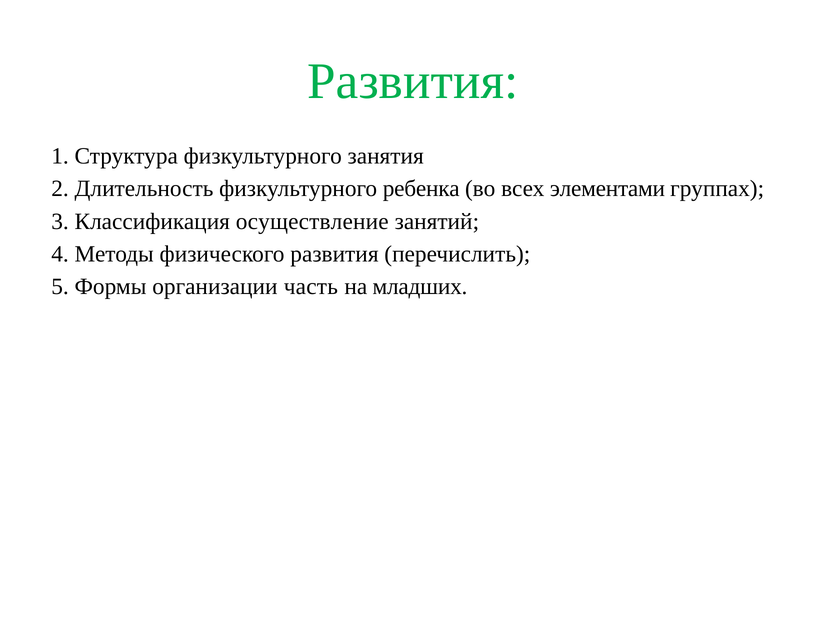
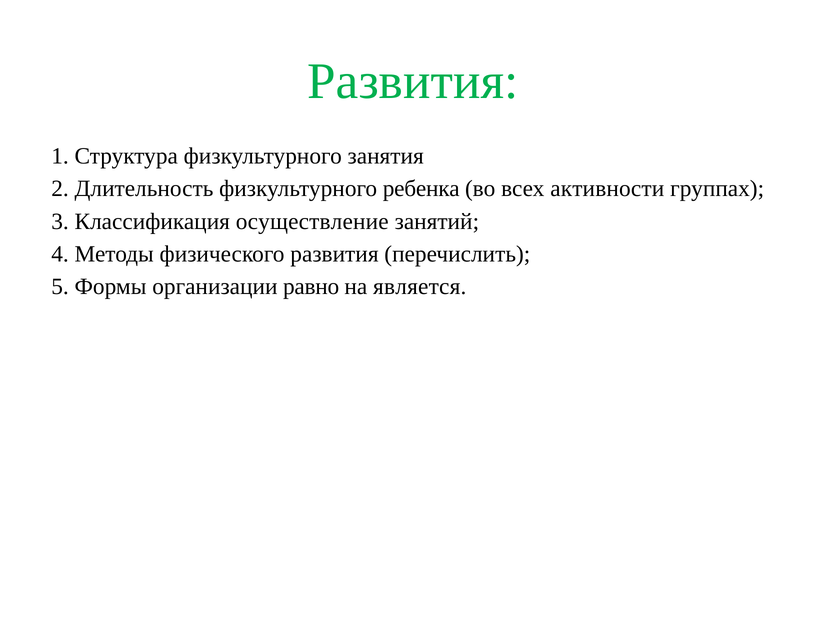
элементами: элементами -> активности (607, 189)
часть: часть -> равно (311, 287)
младших: младших -> является (420, 287)
